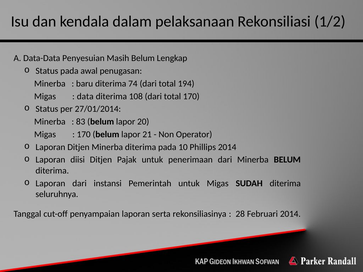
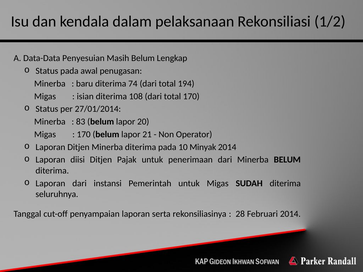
data: data -> isian (85, 96)
Phillips: Phillips -> Minyak (203, 147)
